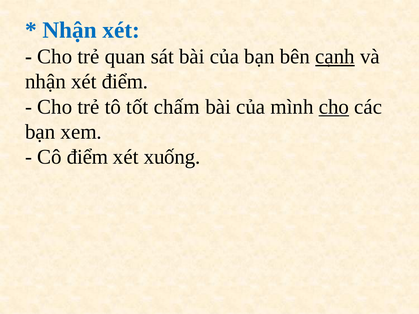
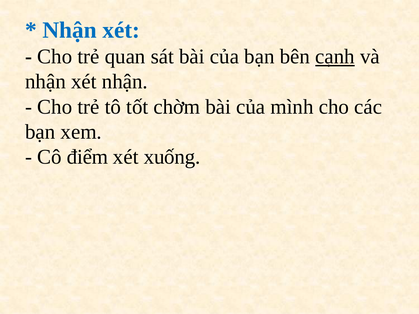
xét điểm: điểm -> nhận (125, 82)
chấm: chấm -> chờm (177, 107)
cho underline: present -> none (334, 107)
